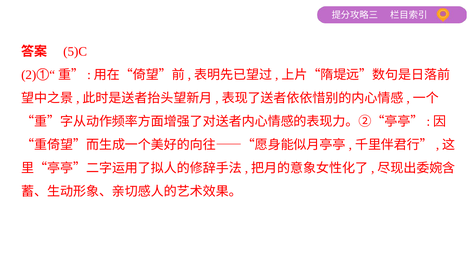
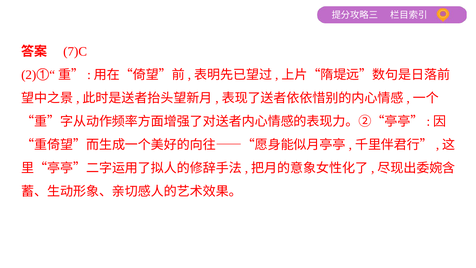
5)C: 5)C -> 7)C (75, 52)
